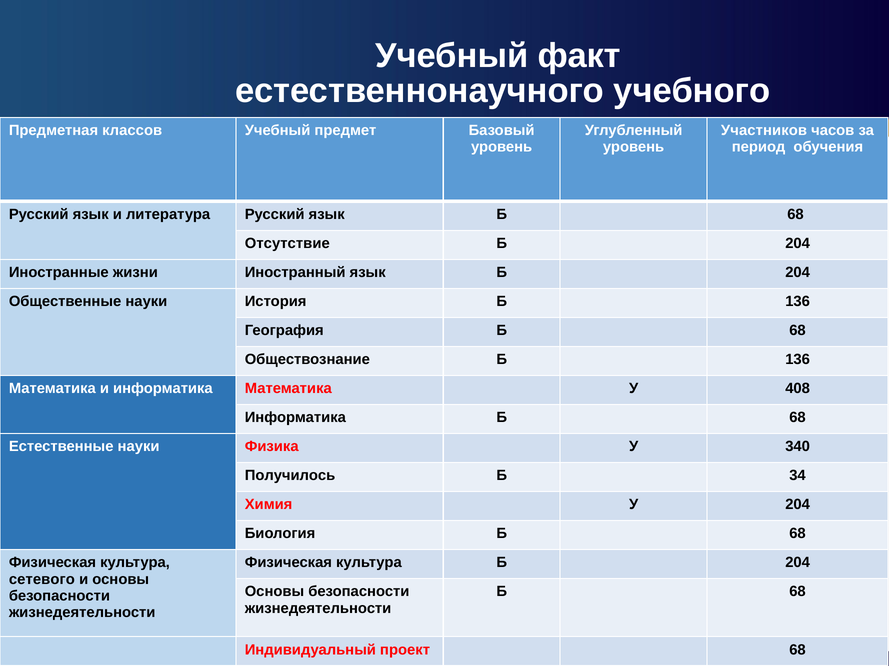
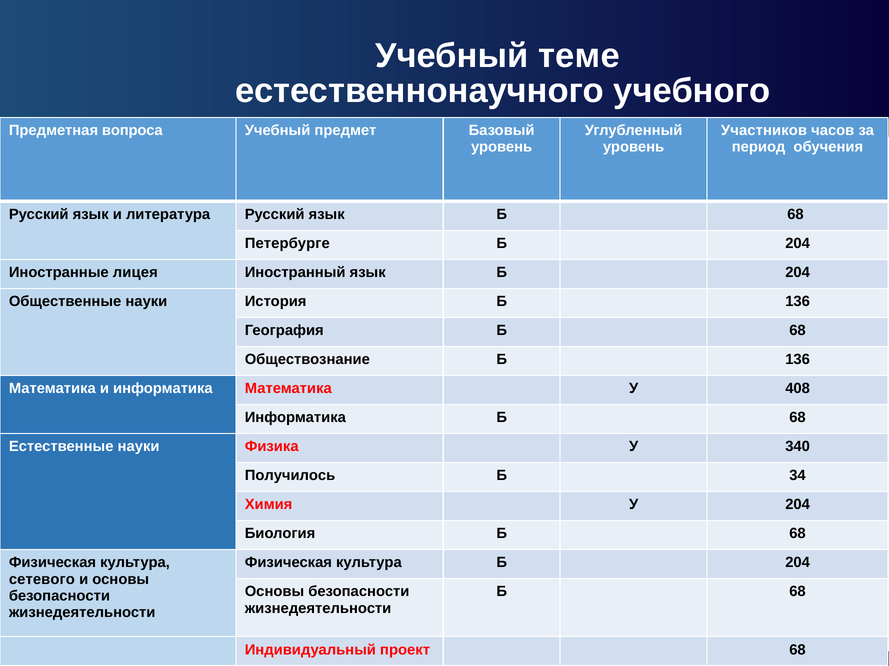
факт: факт -> теме (579, 56)
классов: классов -> вопроса (132, 131)
Отсутствие: Отсутствие -> Петербурге (287, 244)
жизни: жизни -> лицея (135, 273)
